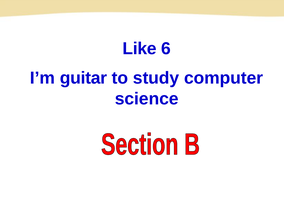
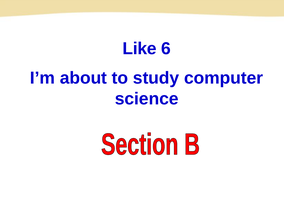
guitar: guitar -> about (83, 78)
